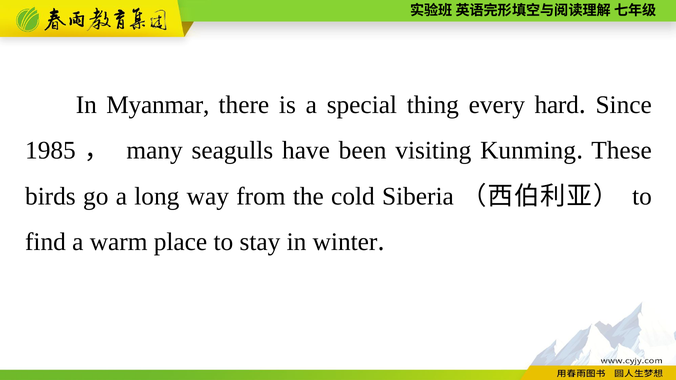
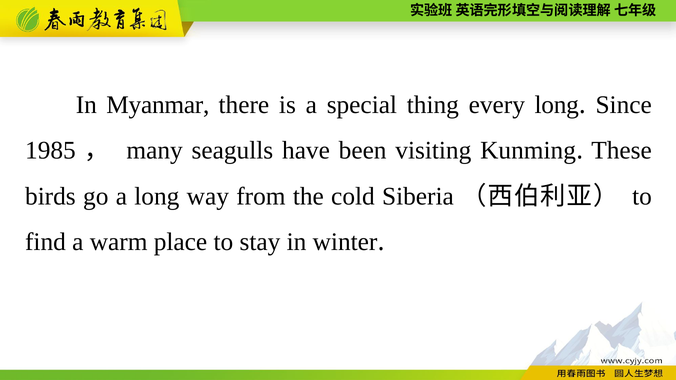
every hard: hard -> long (557, 105)
